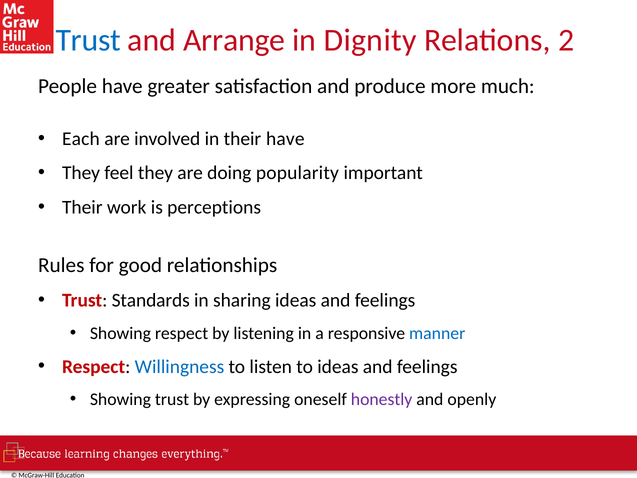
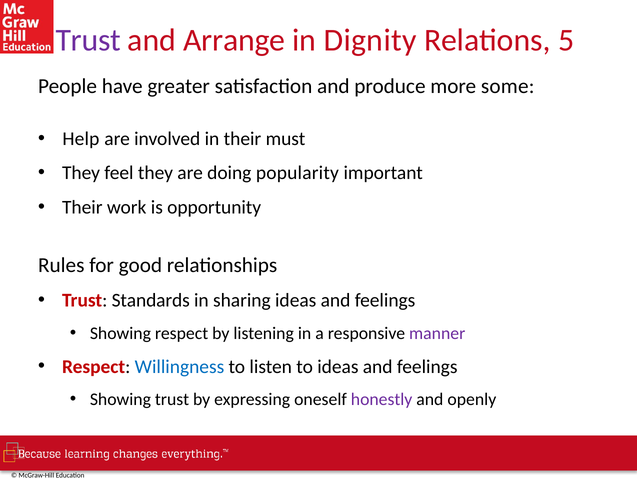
Trust colour: blue -> purple (88, 40)
2: 2 -> 5 (566, 40)
much: much -> some (508, 86)
Each: Each -> Help (81, 139)
their have: have -> must (285, 139)
perceptions: perceptions -> opportunity (214, 207)
manner colour: blue -> purple (437, 333)
